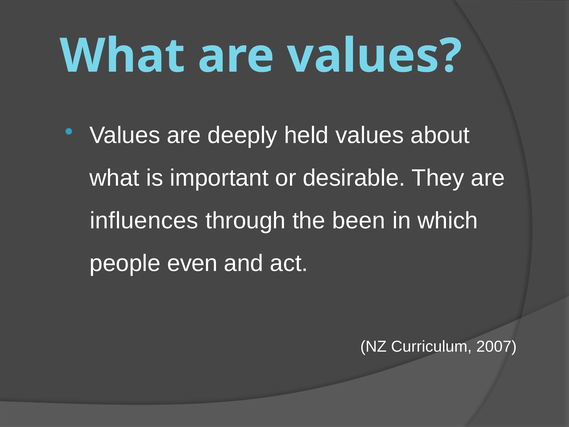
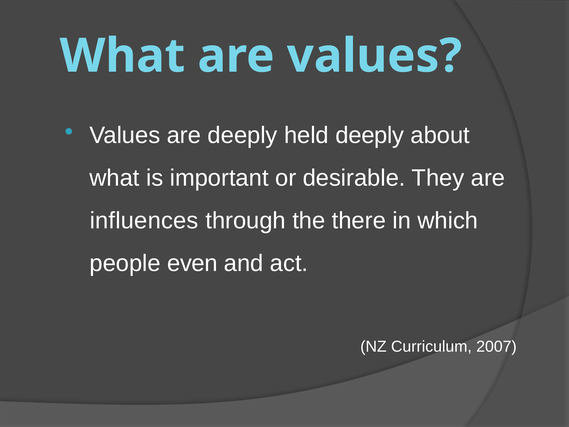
held values: values -> deeply (370, 135)
been: been -> there (359, 220)
